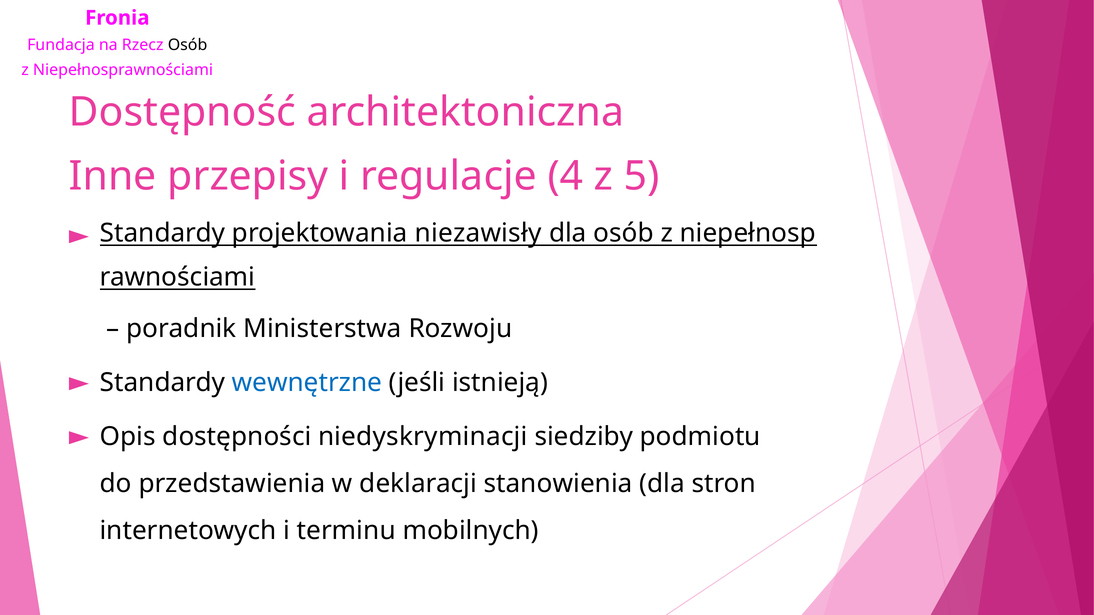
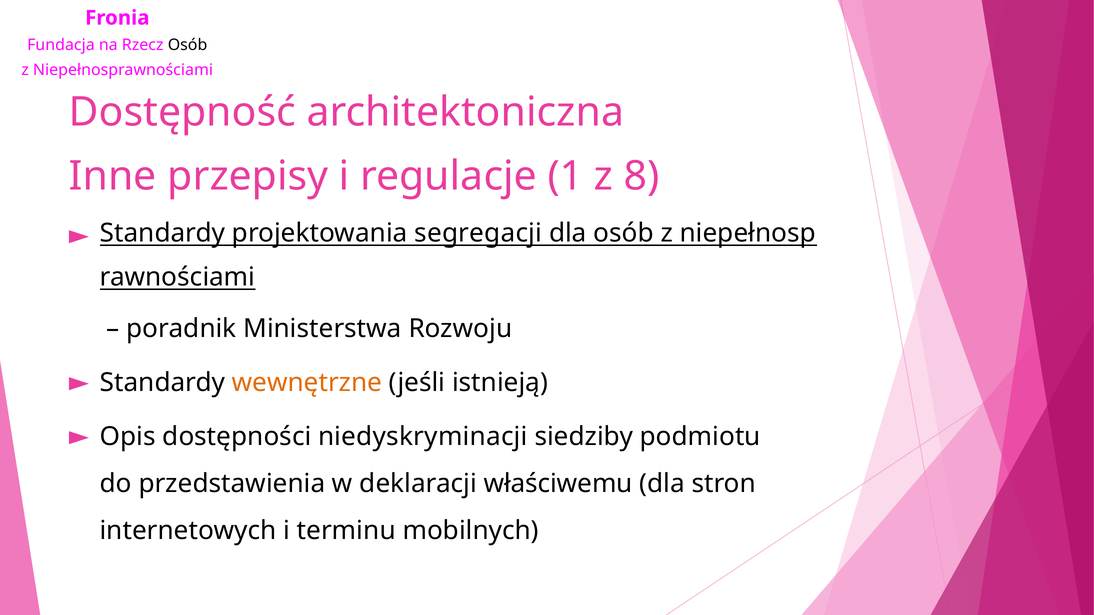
4: 4 -> 1 (565, 176)
5: 5 -> 8 (642, 176)
niezawisły: niezawisły -> segregacji (478, 233)
wewnętrzne colour: blue -> orange (307, 383)
stanowienia: stanowienia -> właściwemu (558, 484)
